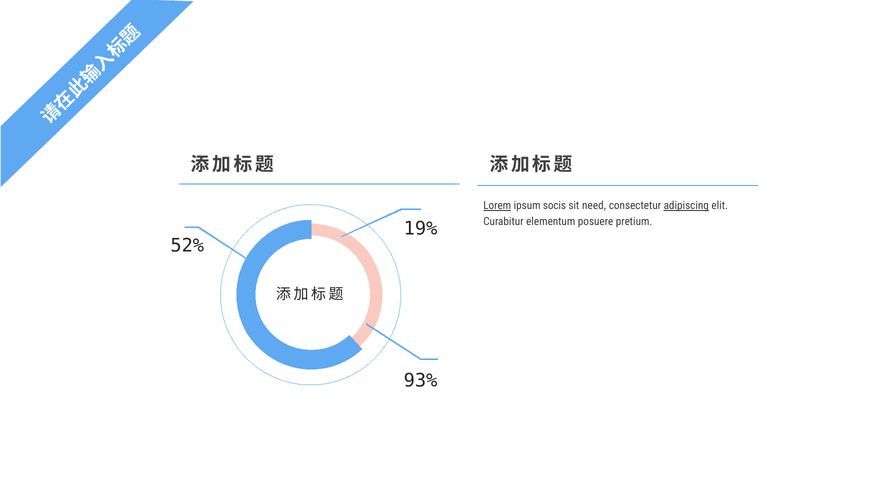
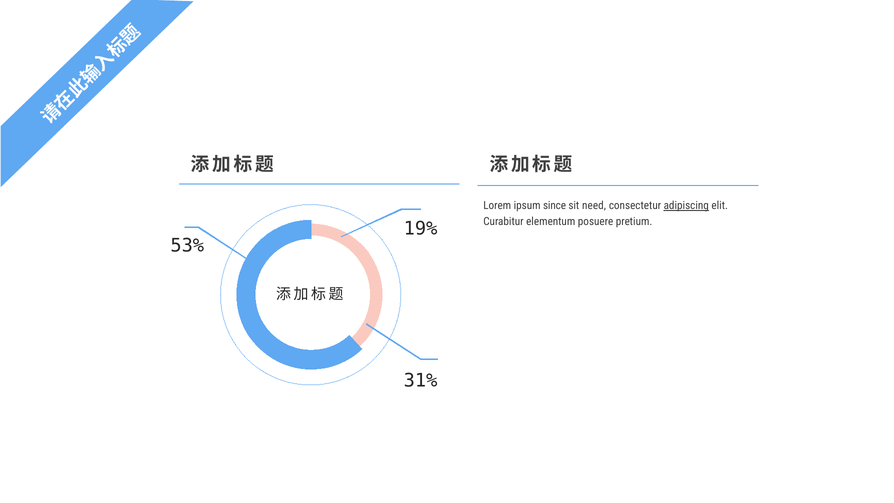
Lorem underline: present -> none (497, 206)
socis: socis -> since (554, 206)
52%: 52% -> 53% (187, 246)
93%: 93% -> 31% (421, 380)
